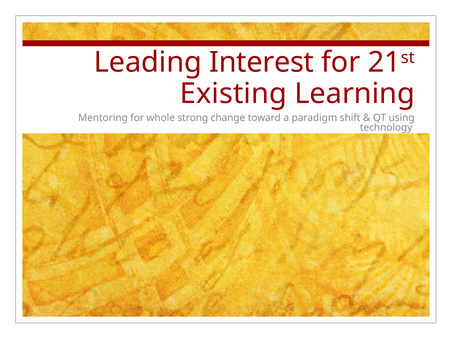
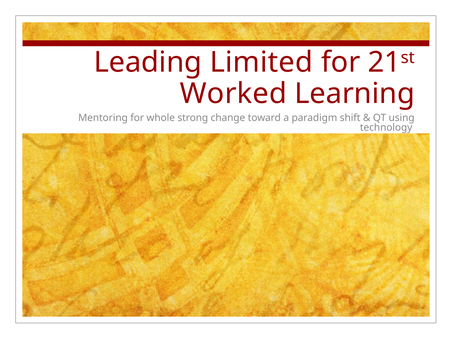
Interest: Interest -> Limited (261, 62)
Existing: Existing -> Worked (233, 94)
